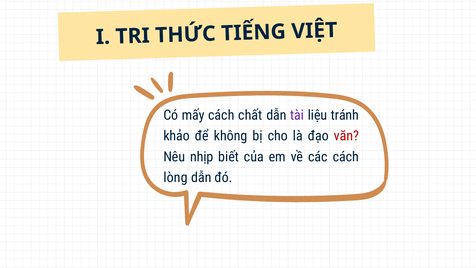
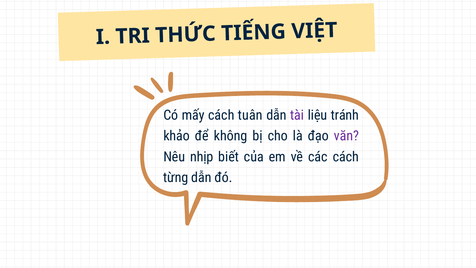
chất: chất -> tuân (250, 115)
văn colour: red -> purple (346, 136)
lòng: lòng -> từng (176, 178)
